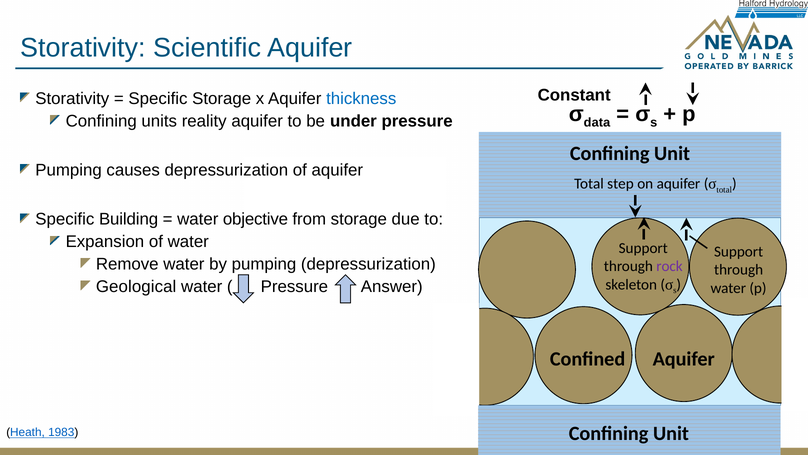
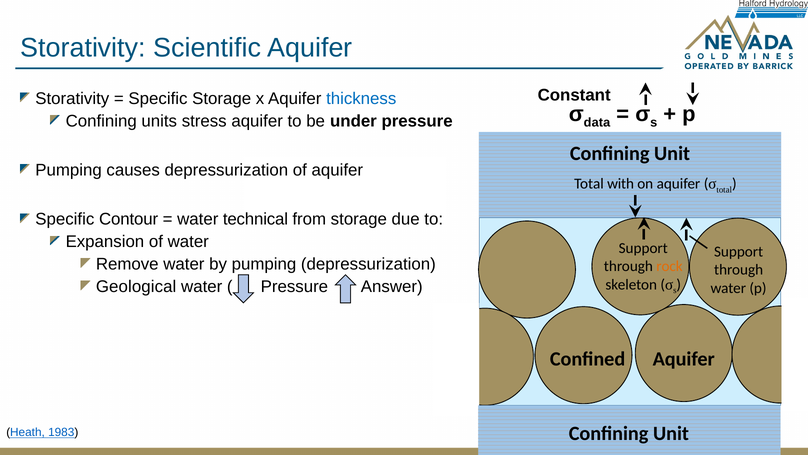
reality: reality -> stress (204, 121)
step: step -> with (621, 184)
Building: Building -> Contour (129, 219)
objective: objective -> technical (255, 219)
rock colour: purple -> orange (669, 266)
